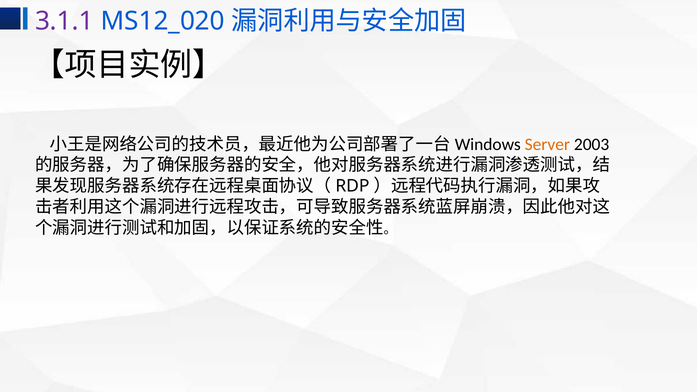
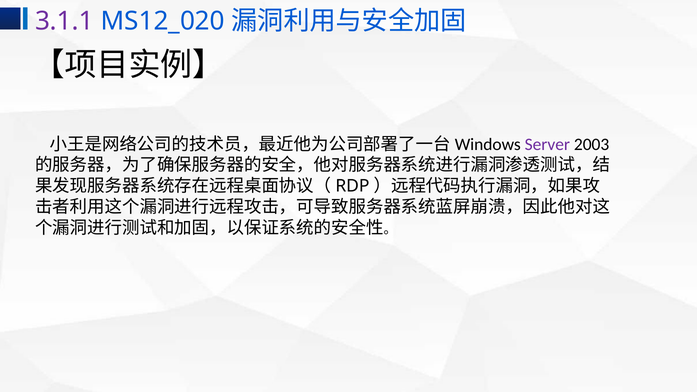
Server colour: orange -> purple (547, 144)
